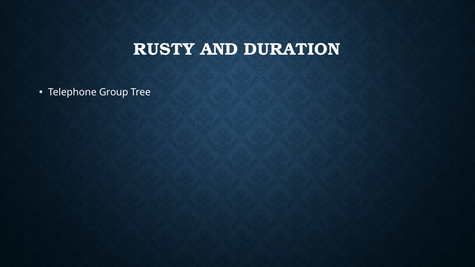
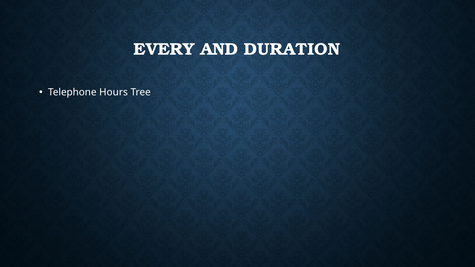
RUSTY: RUSTY -> EVERY (164, 49)
Group: Group -> Hours (114, 92)
